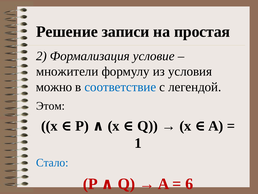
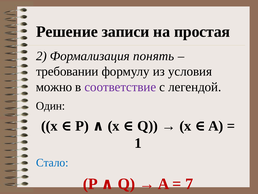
условие: условие -> понять (154, 56)
множители: множители -> требовании (67, 71)
соответствие colour: blue -> purple (120, 87)
Этом: Этом -> Один (51, 106)
6: 6 -> 7 (189, 183)
